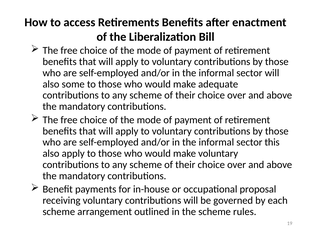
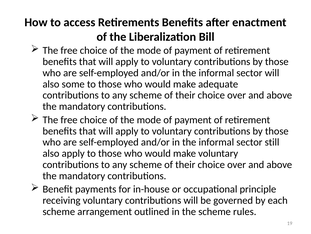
this: this -> still (272, 142)
proposal: proposal -> principle (258, 189)
